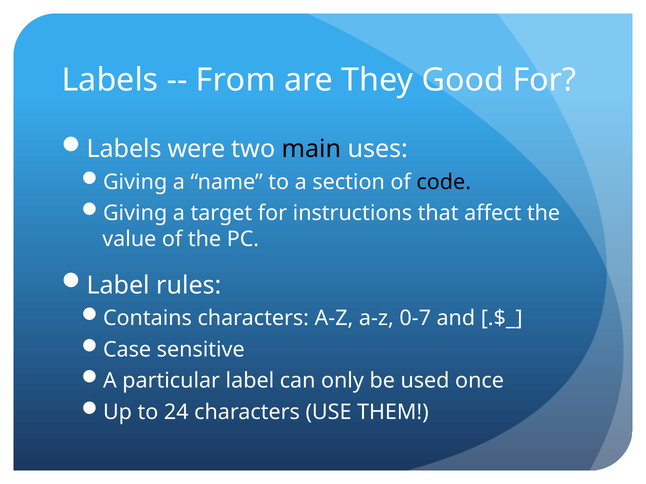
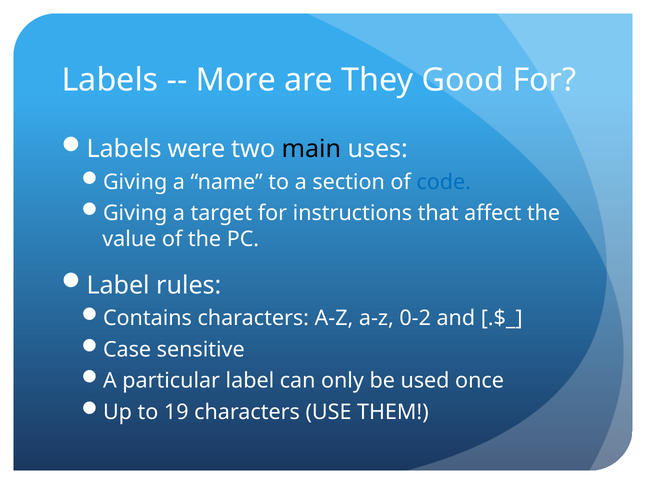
From: From -> More (236, 80)
code colour: black -> blue (444, 182)
0-7: 0-7 -> 0-2 (415, 319)
24: 24 -> 19 (176, 412)
